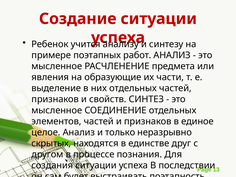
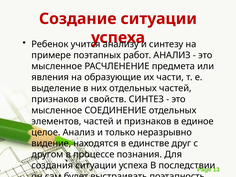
скрытых: скрытых -> видение (51, 143)
